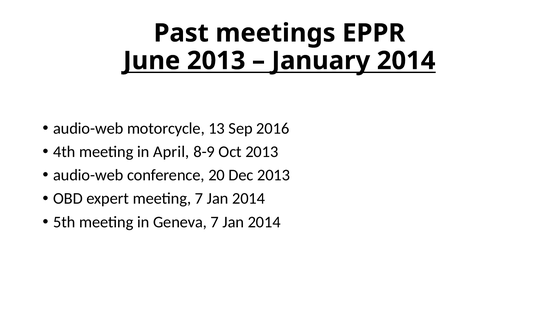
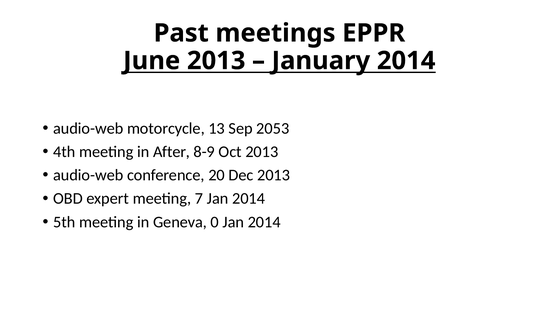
2016: 2016 -> 2053 (273, 129)
April: April -> After (171, 152)
Geneva 7: 7 -> 0 (215, 222)
